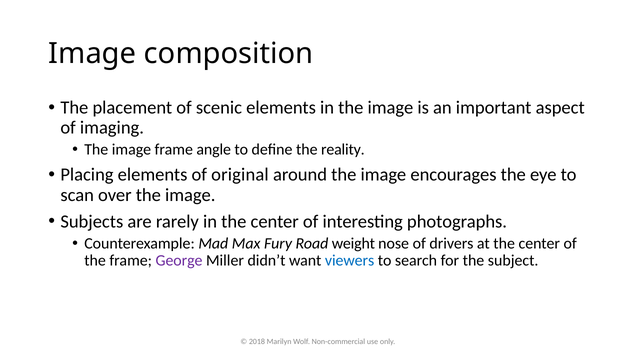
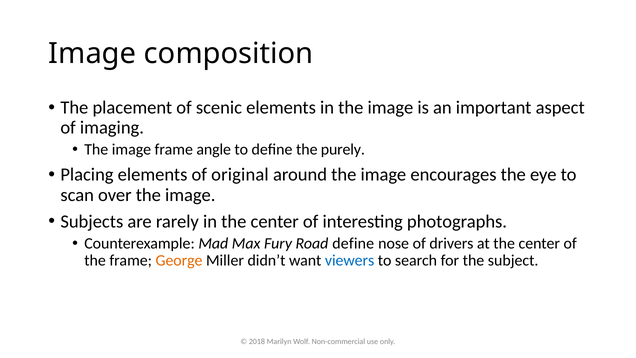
reality: reality -> purely (343, 149)
Road weight: weight -> define (353, 243)
George colour: purple -> orange (179, 260)
